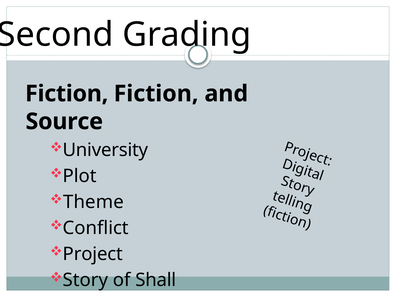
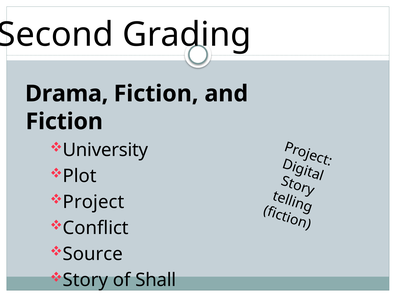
Fiction: Fiction -> Drama (67, 94)
Source: Source -> Fiction (64, 122)
Theme: Theme -> Project (94, 202)
Project: Project -> Source (93, 254)
